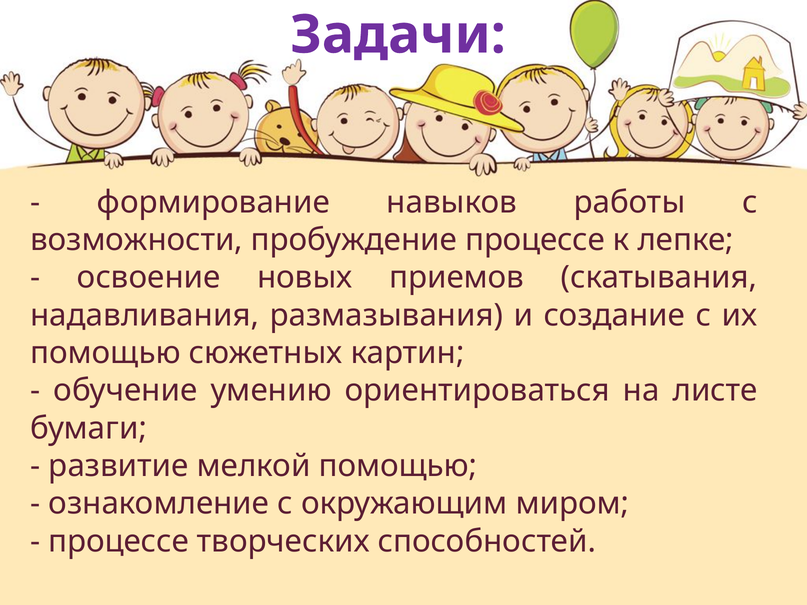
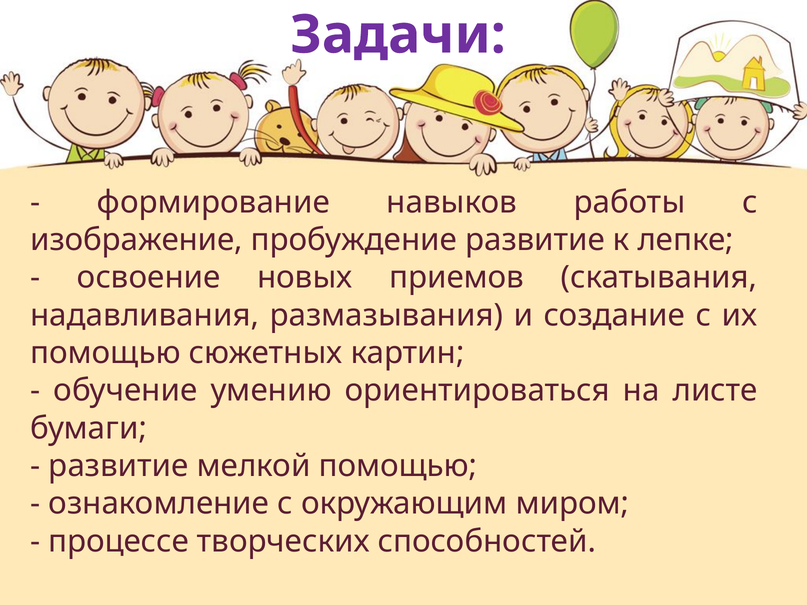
возможности: возможности -> изображение (137, 240)
пробуждение процессе: процессе -> развитие (535, 240)
